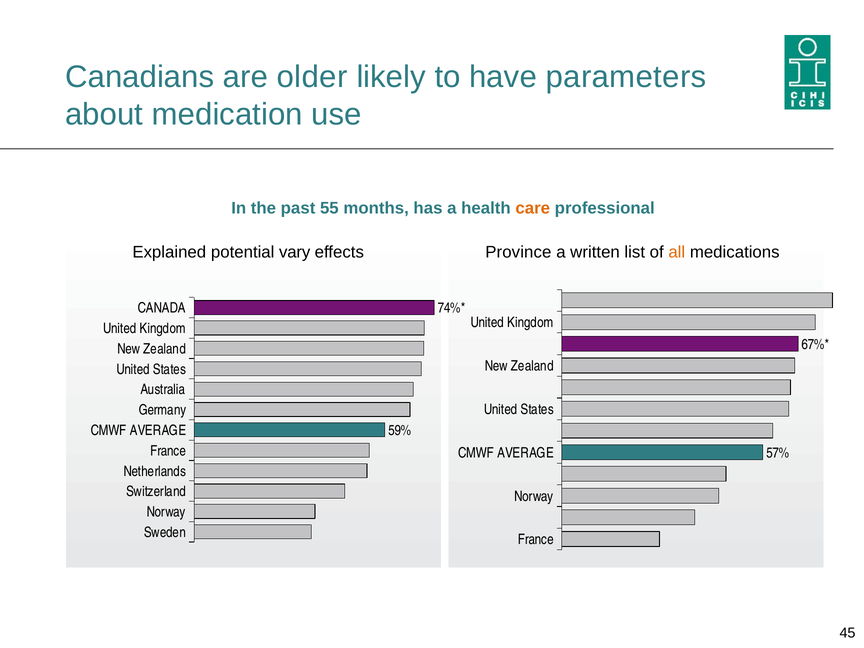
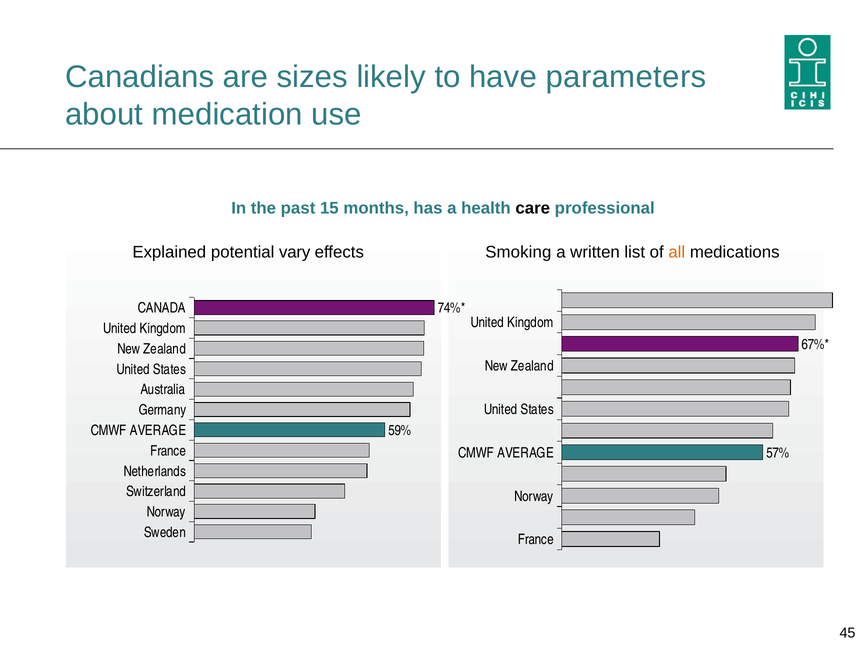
older: older -> sizes (312, 77)
55: 55 -> 15 (329, 208)
care colour: orange -> black (533, 208)
Province: Province -> Smoking (518, 252)
